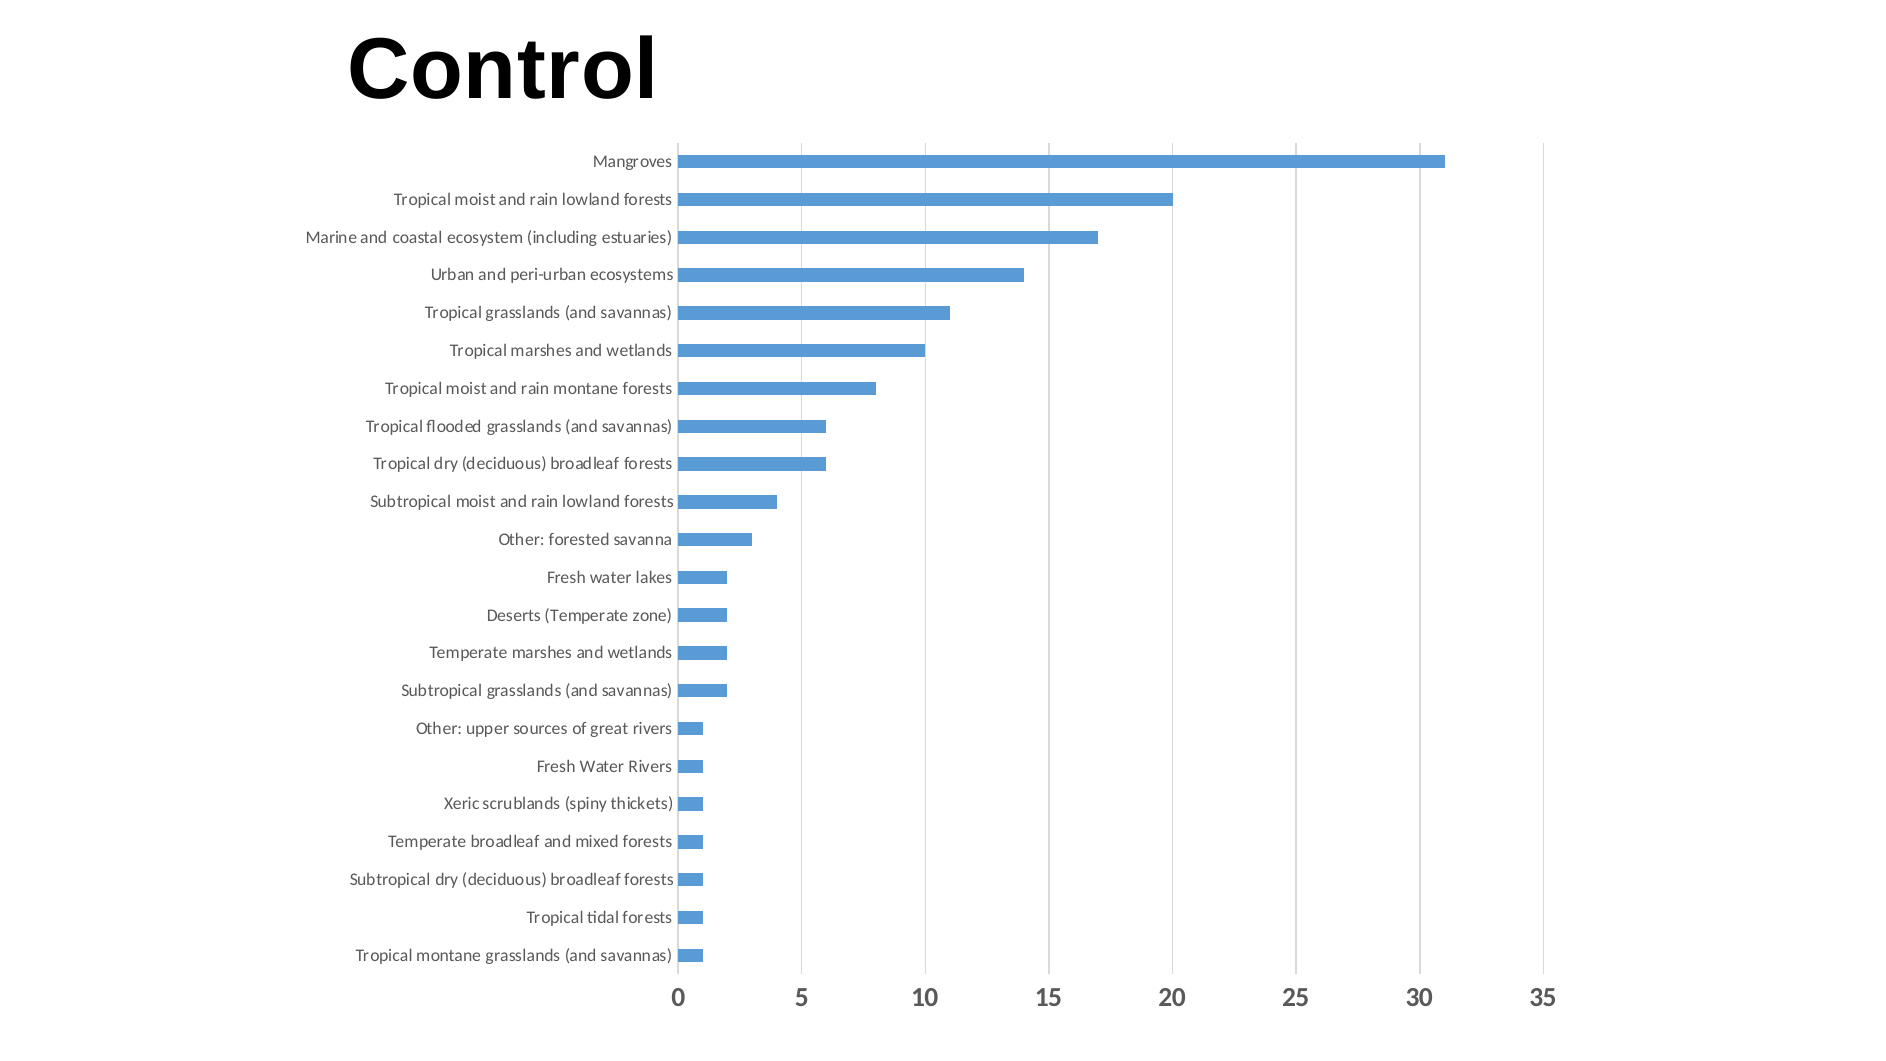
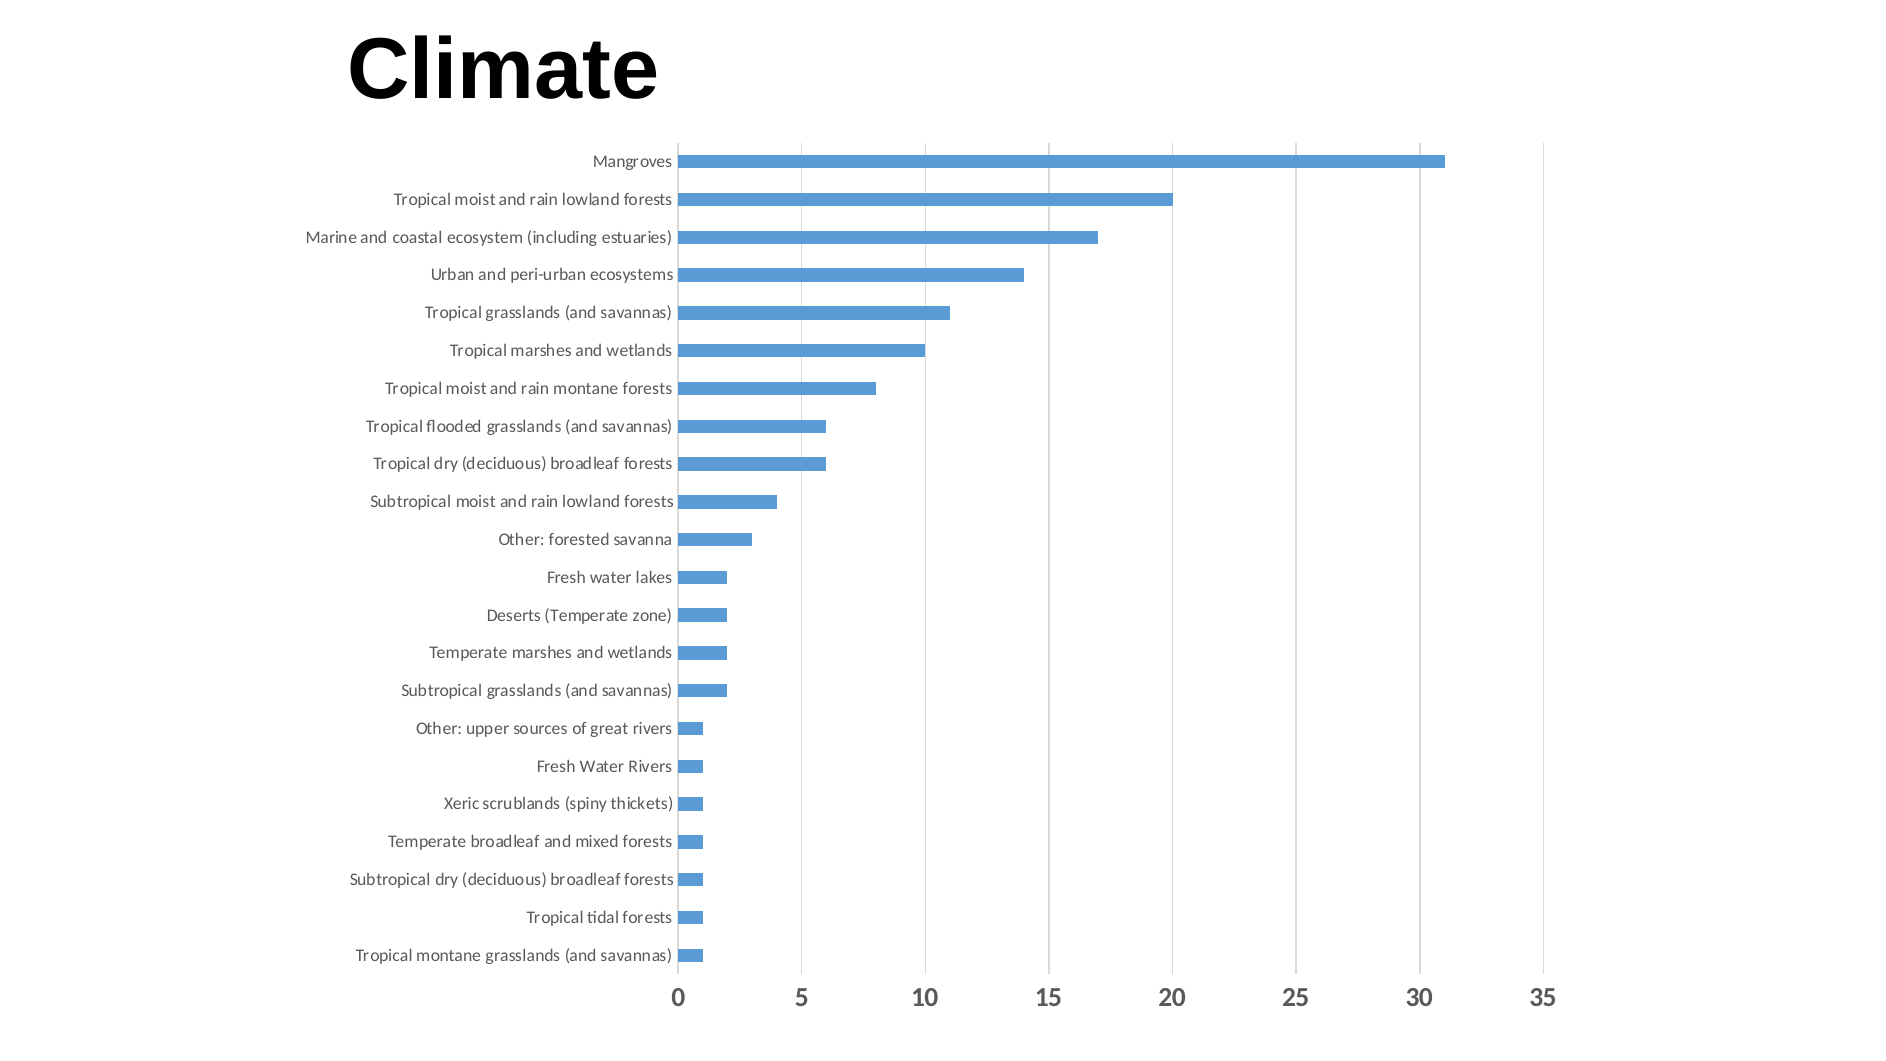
Control: Control -> Climate (503, 70)
